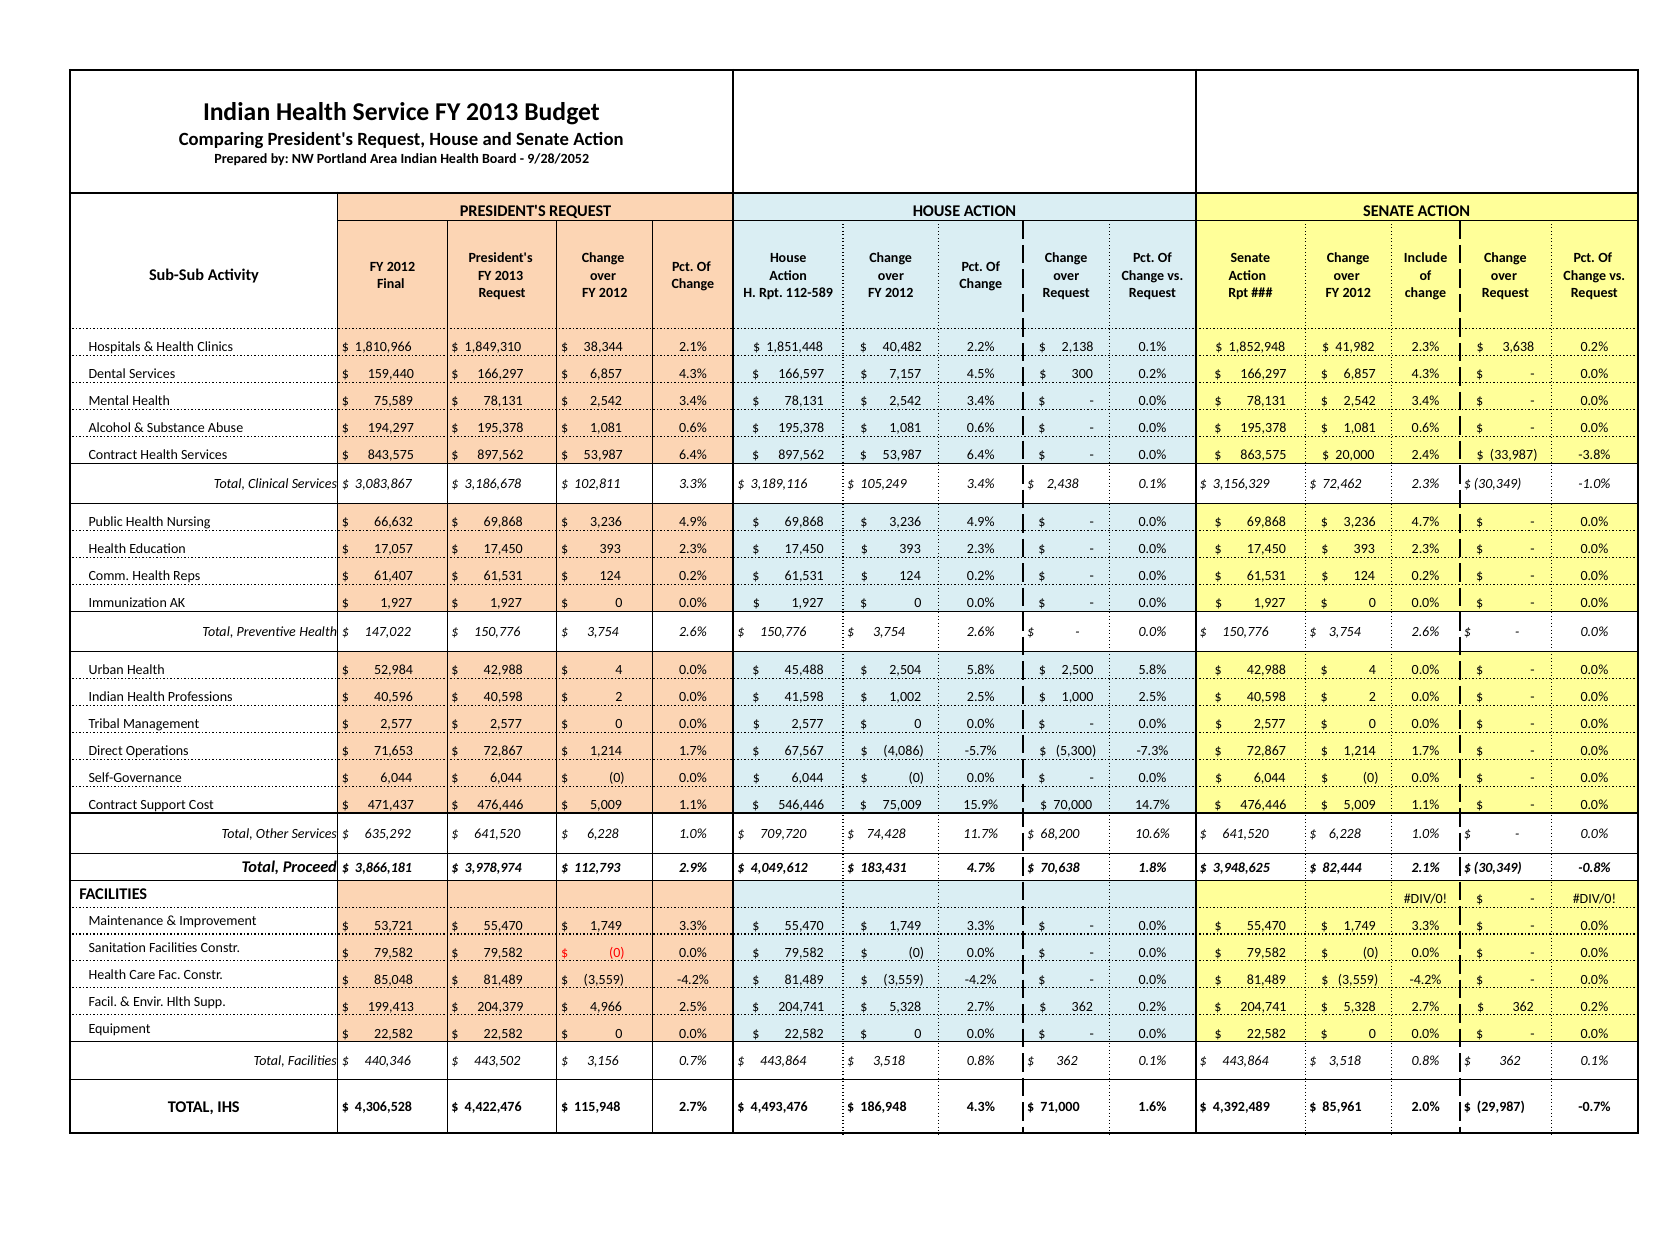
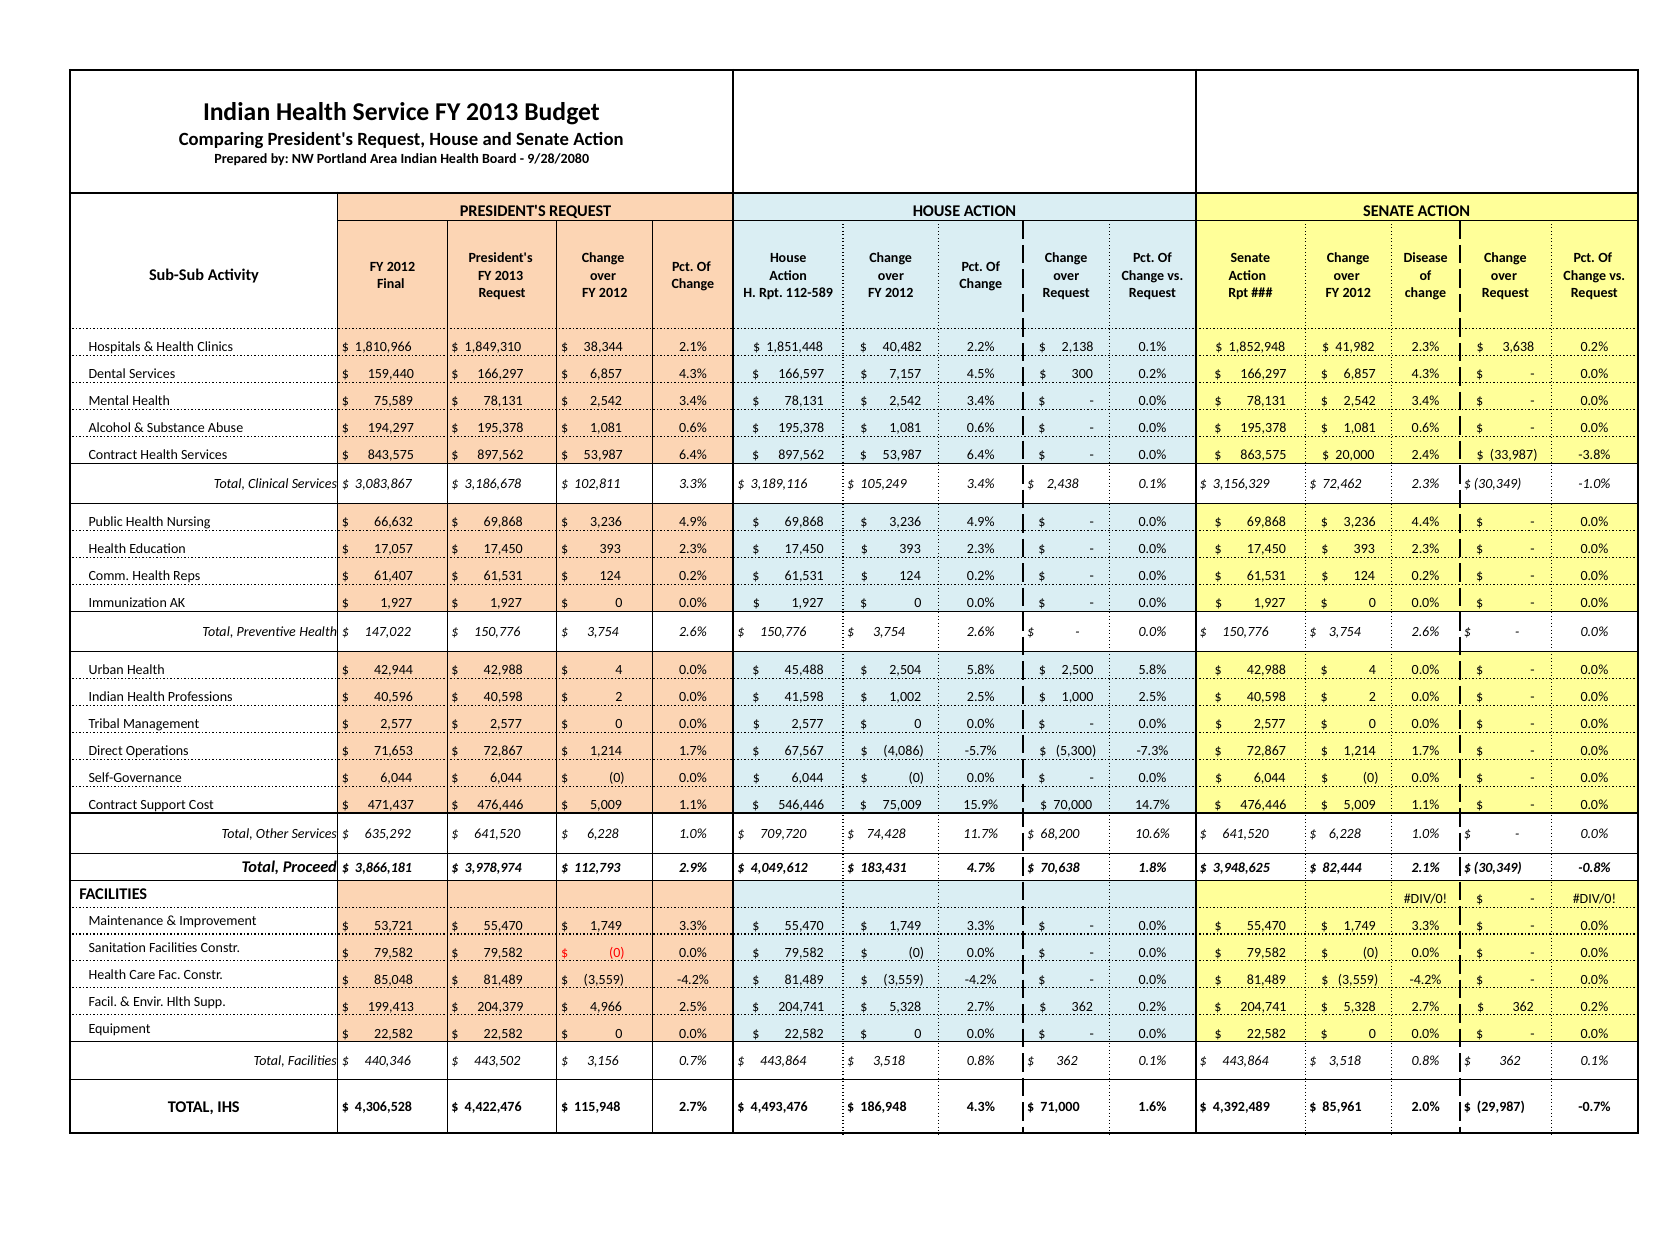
9/28/2052: 9/28/2052 -> 9/28/2080 (558, 159)
Include: Include -> Disease (1426, 258)
3,236 4.7%: 4.7% -> 4.4% (1426, 522)
52,984: 52,984 -> 42,944 (394, 670)
